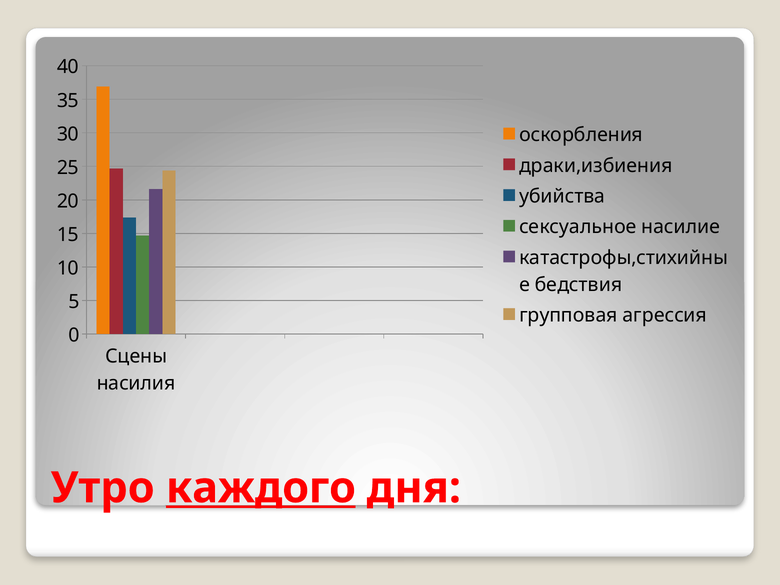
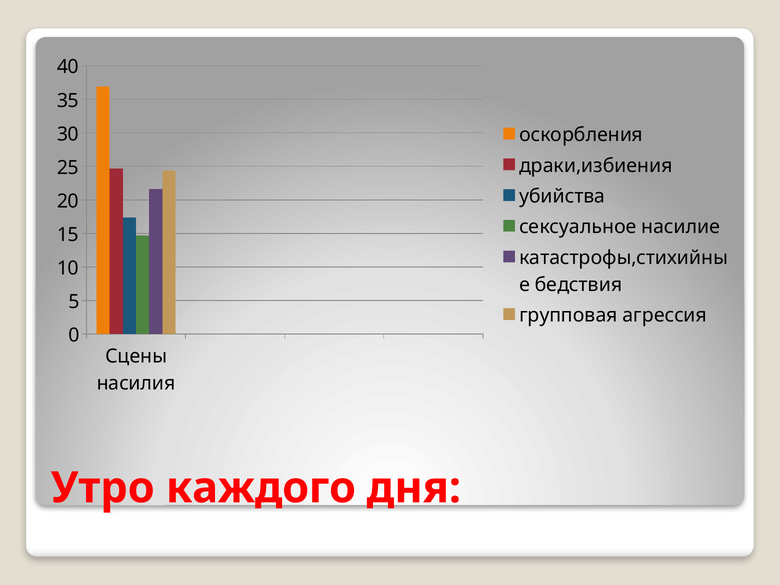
каждого underline: present -> none (261, 488)
